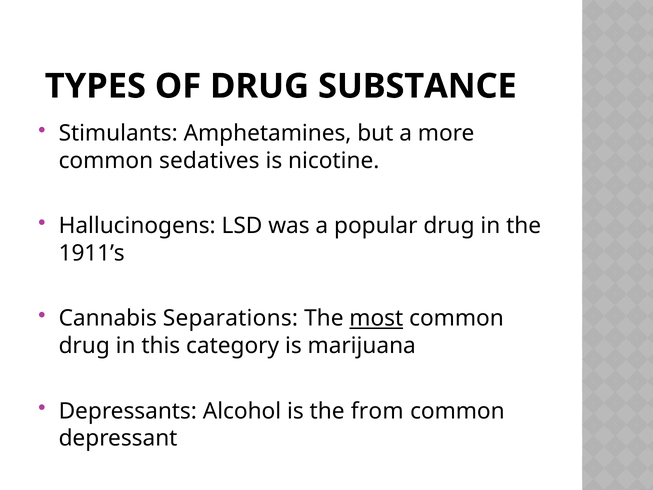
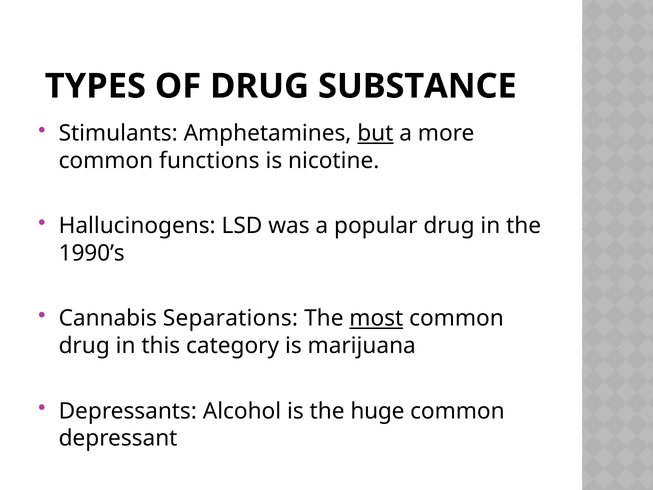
but underline: none -> present (375, 133)
sedatives: sedatives -> functions (209, 161)
1911’s: 1911’s -> 1990’s (92, 253)
from: from -> huge (377, 411)
